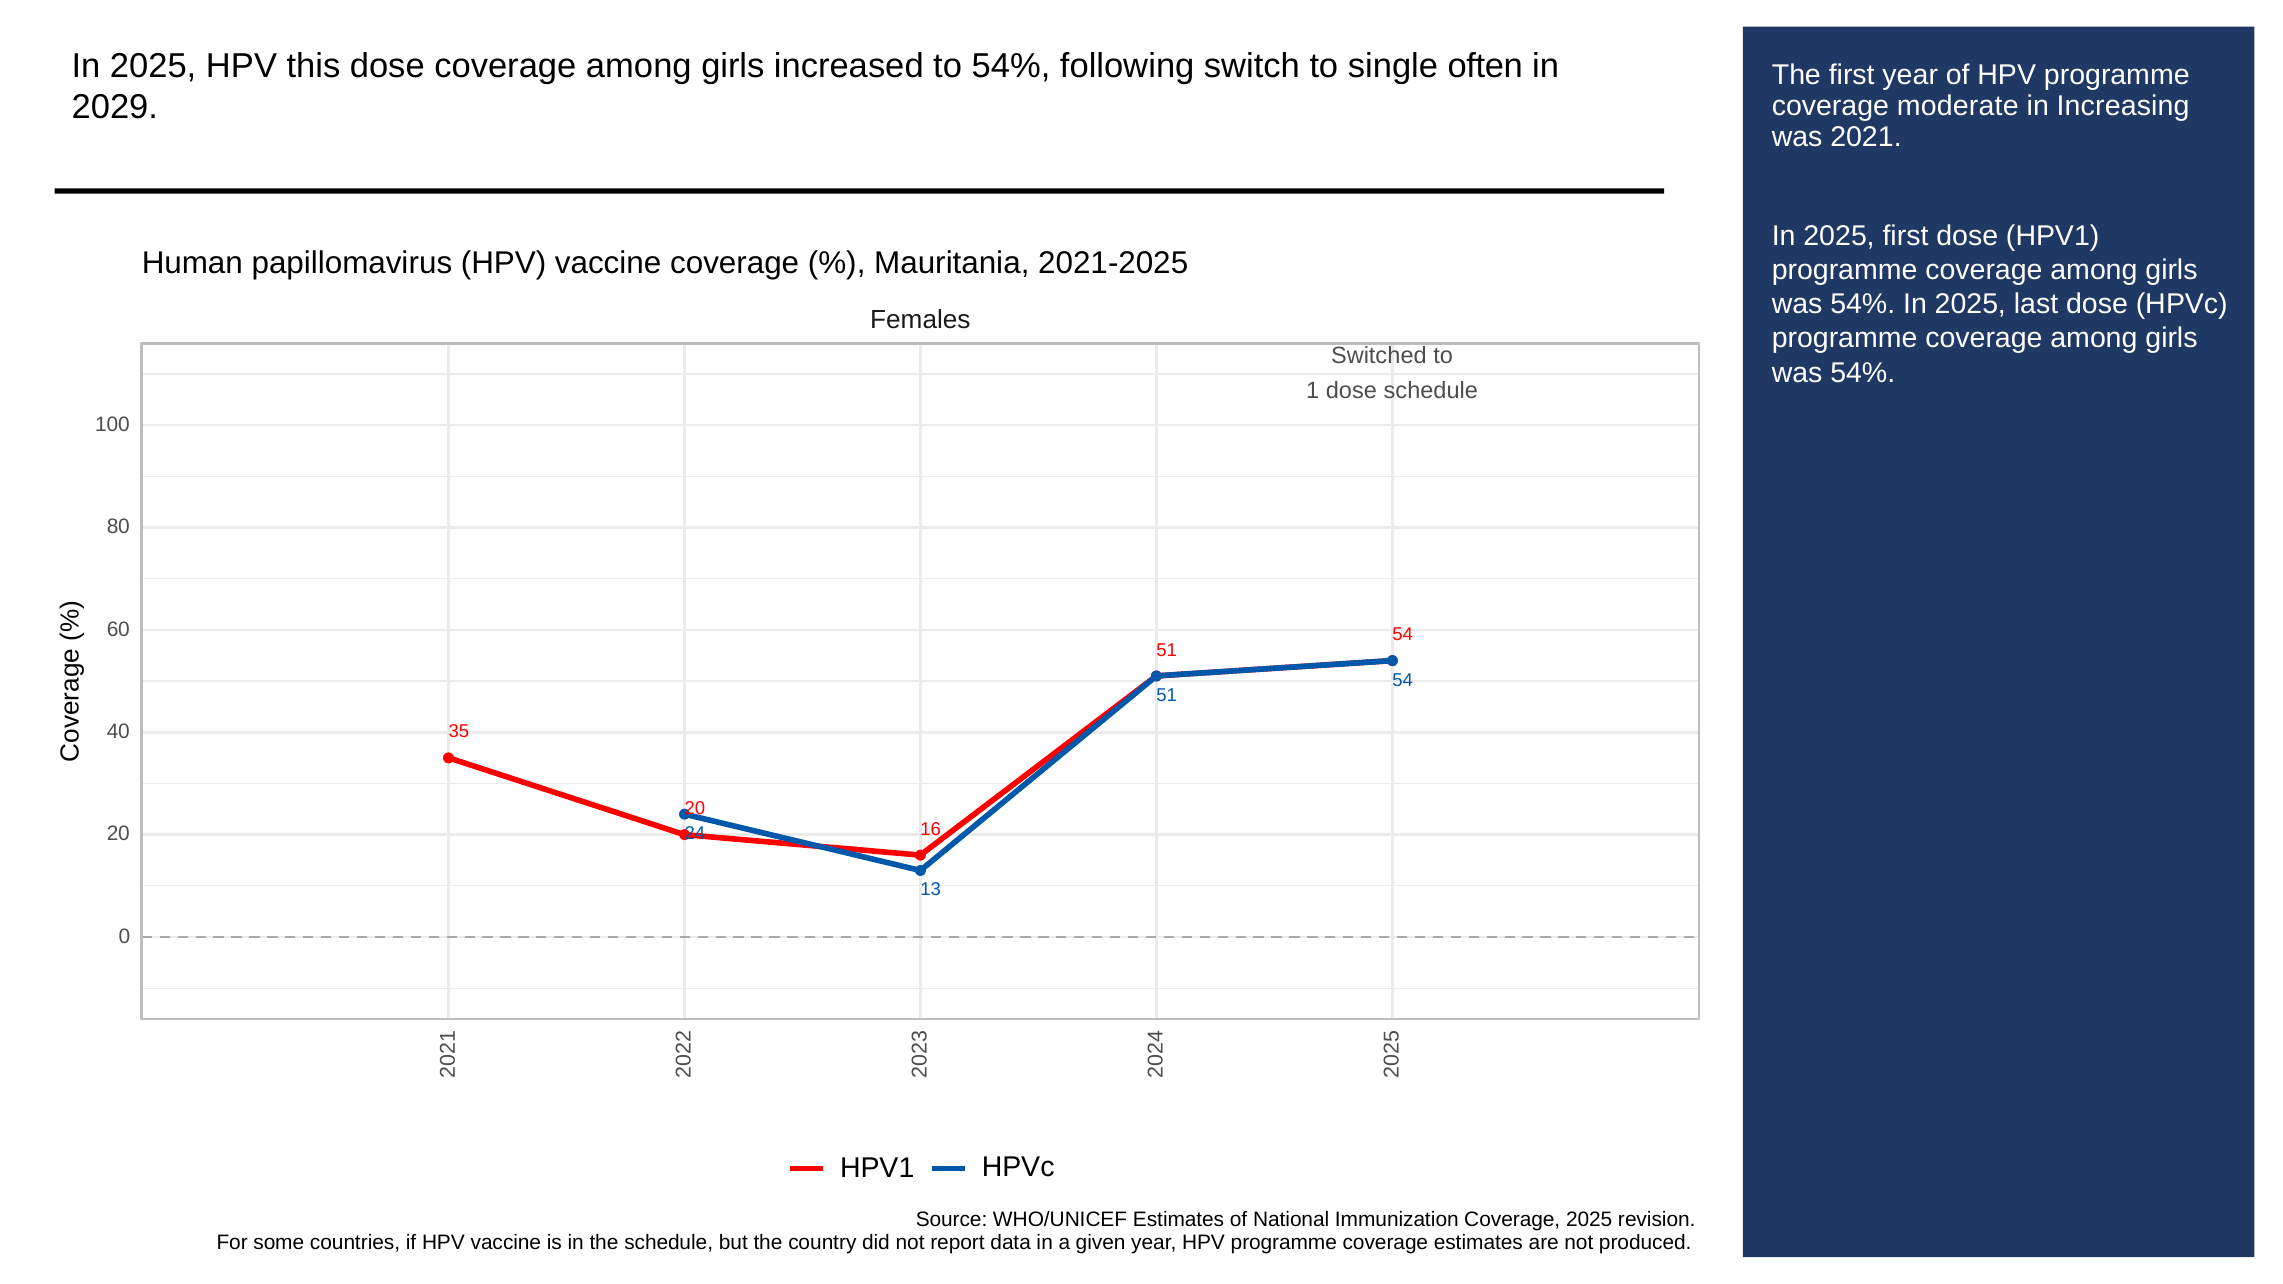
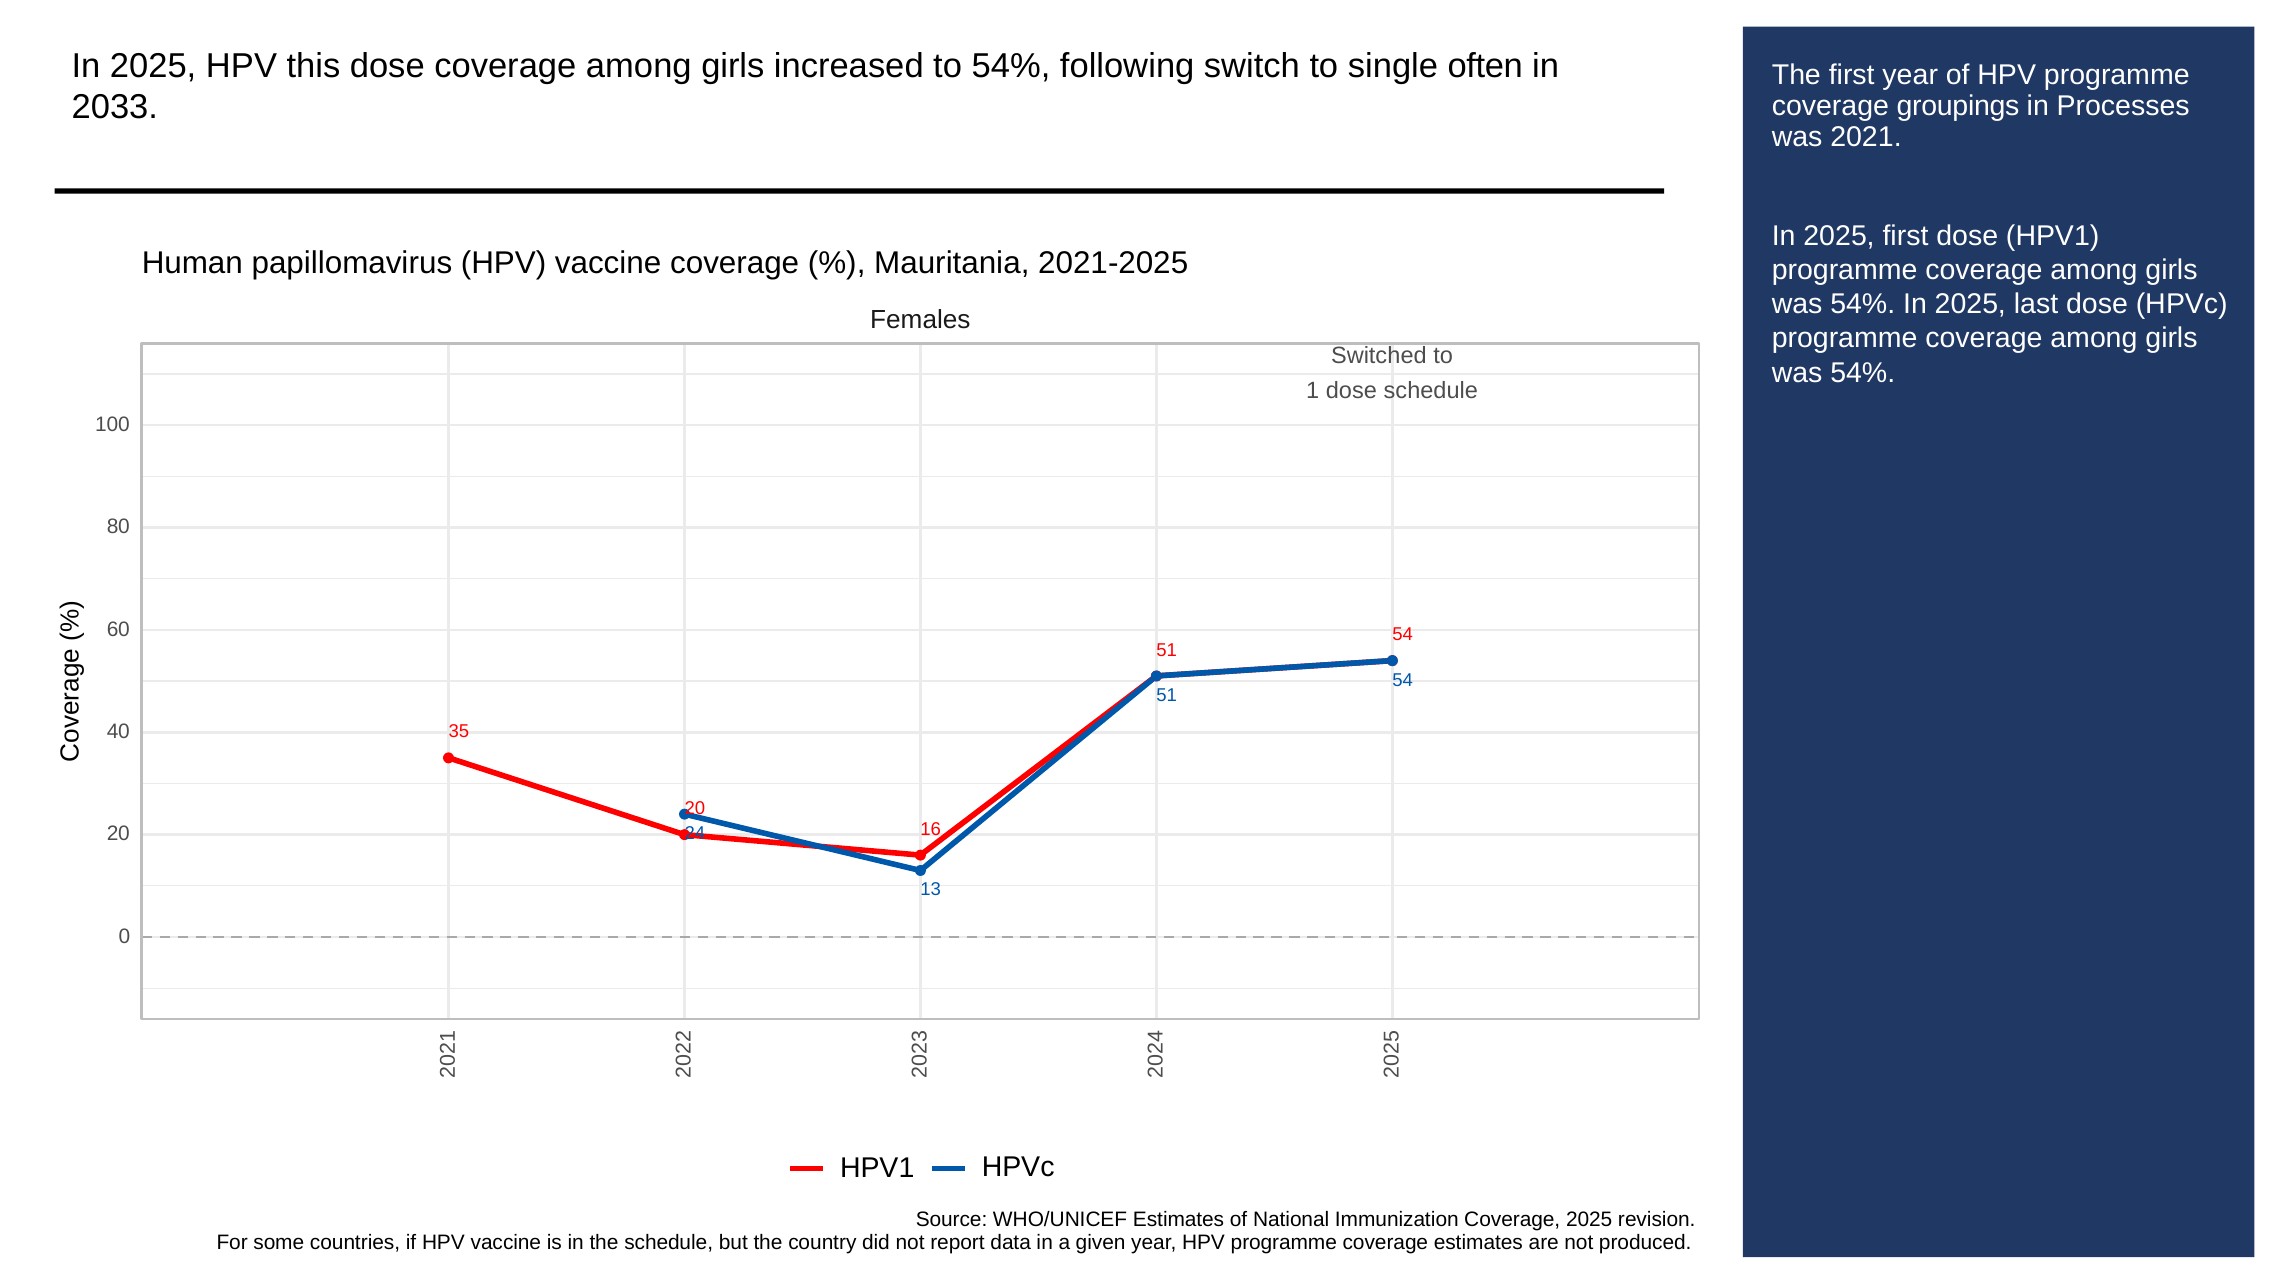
2029: 2029 -> 2033 (115, 107)
moderate: moderate -> groupings (1958, 106)
Increasing: Increasing -> Processes (2123, 106)
